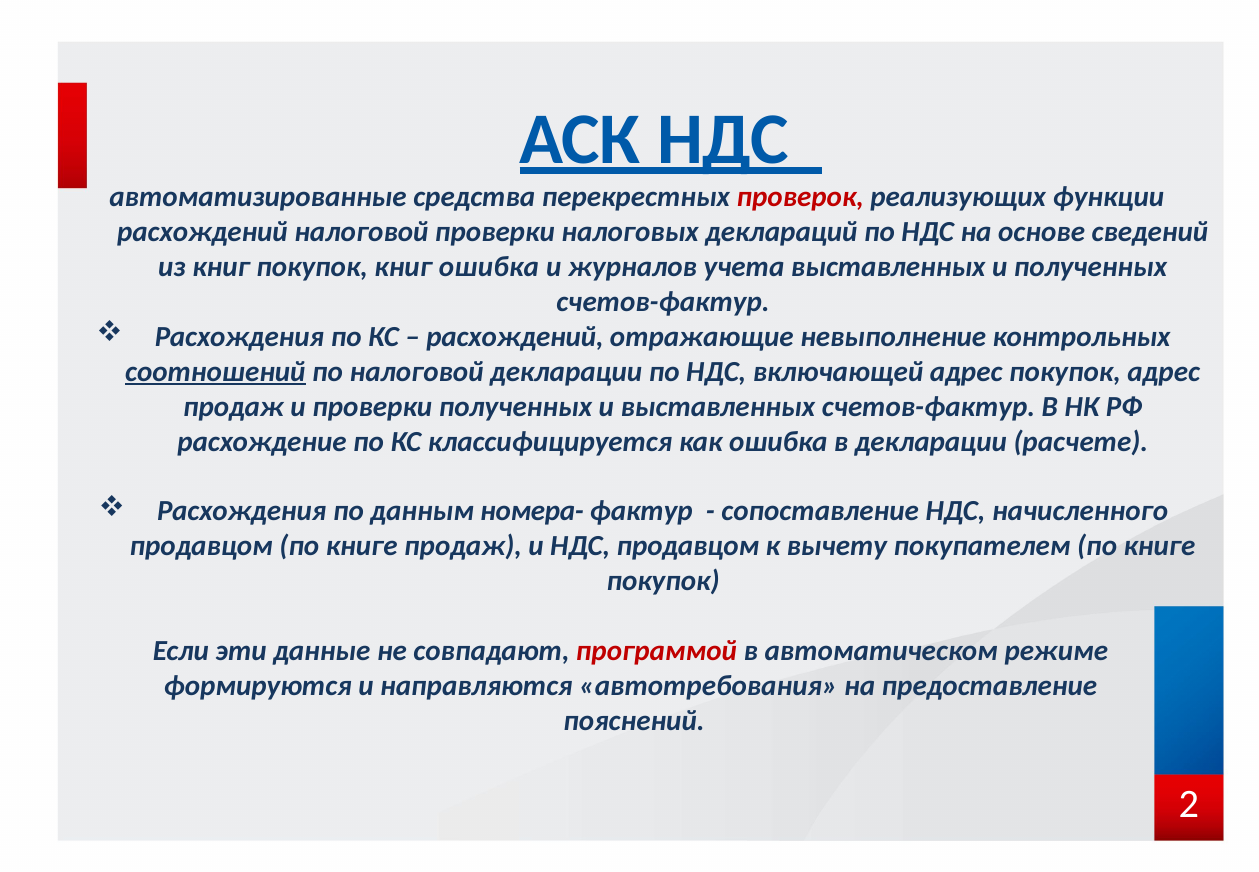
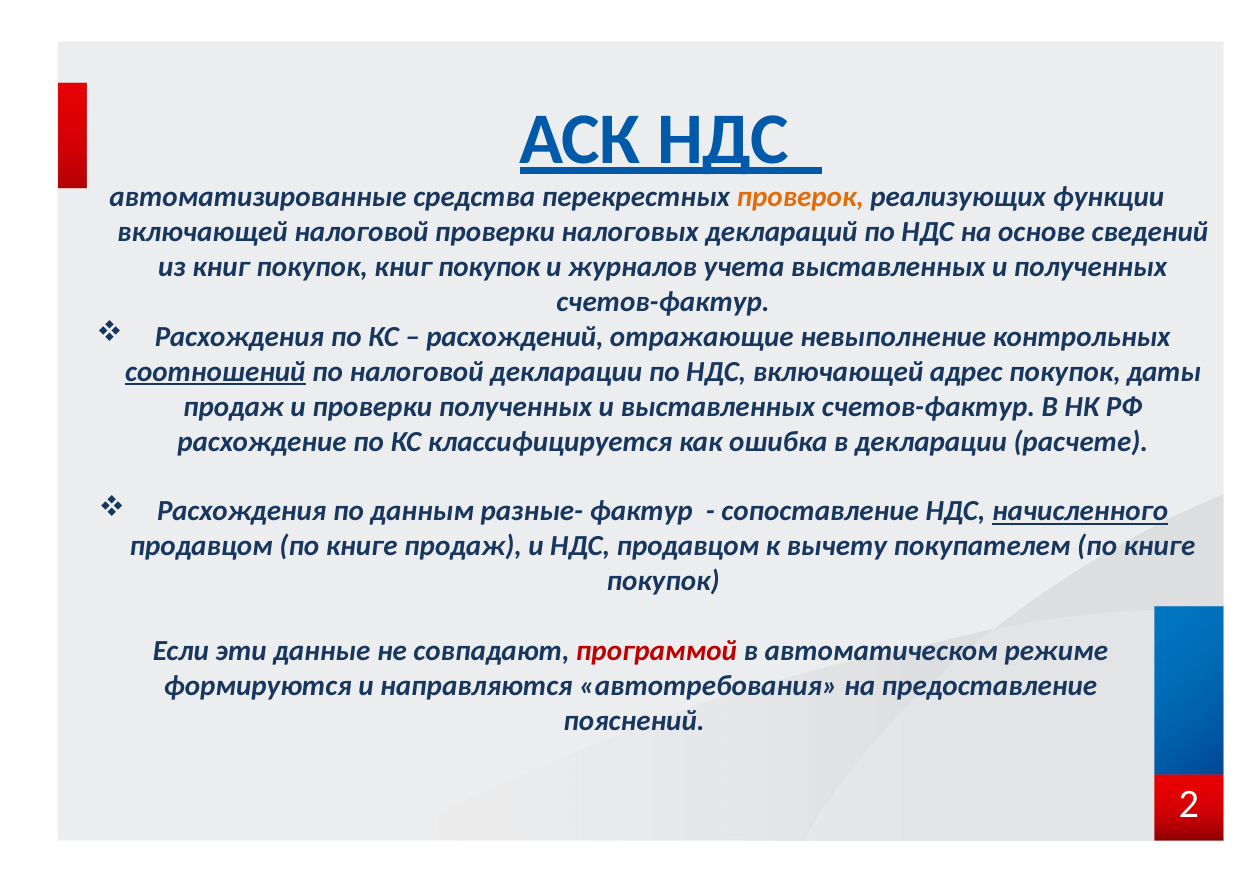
проверок colour: red -> orange (800, 197)
расхождений: расхождений -> включающей (202, 232)
покупок книг ошибка: ошибка -> покупок (489, 267)
покупок адрес: адрес -> даты (1164, 371)
номера-: номера- -> разные- (532, 511)
начисленного underline: none -> present (1080, 511)
